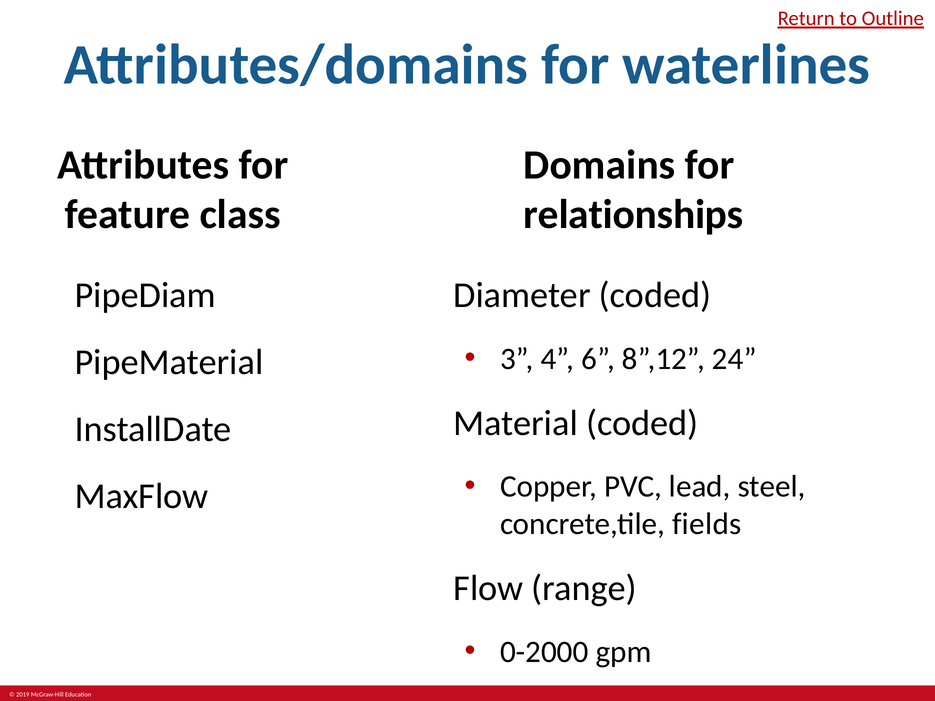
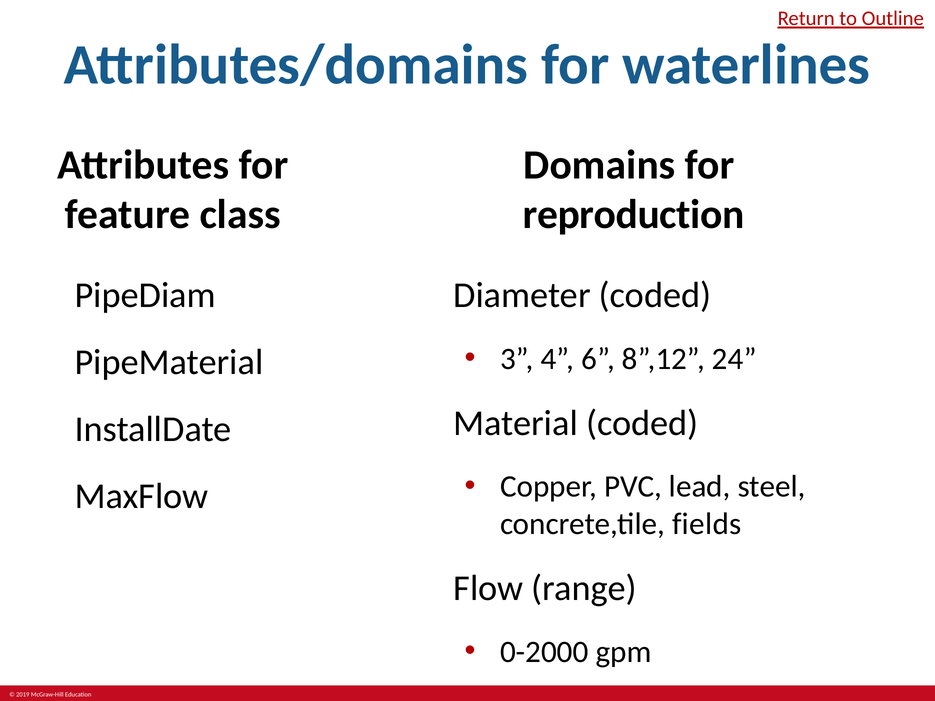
relationships: relationships -> reproduction (634, 215)
